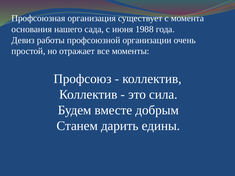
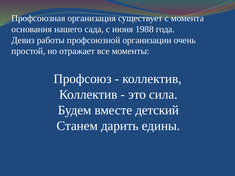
добрым: добрым -> детский (157, 110)
